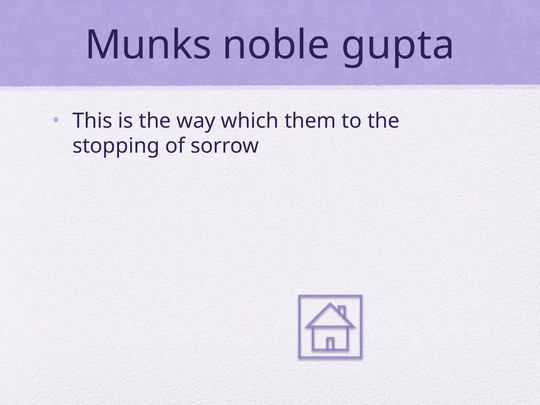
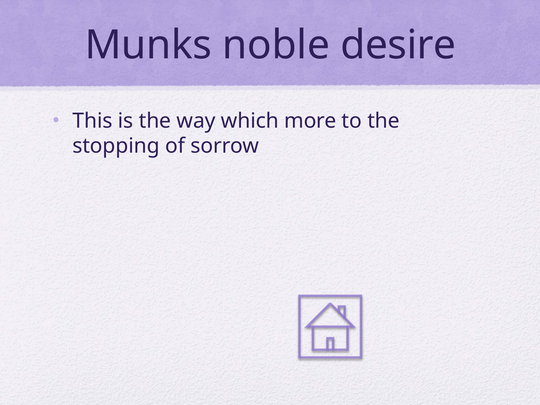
gupta: gupta -> desire (398, 45)
them: them -> more (310, 121)
